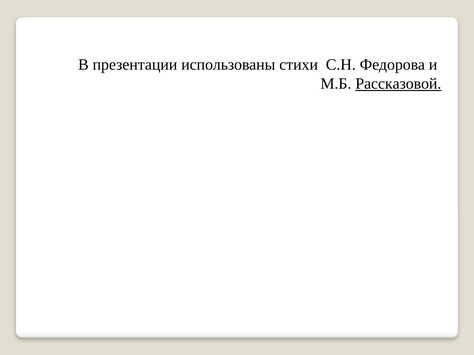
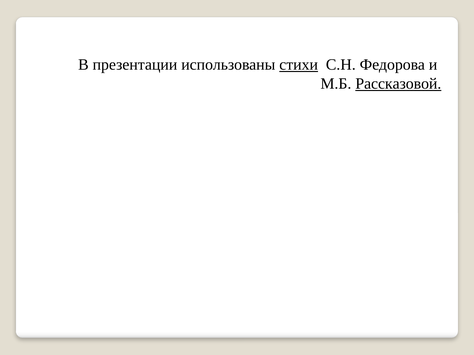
стихи underline: none -> present (299, 65)
